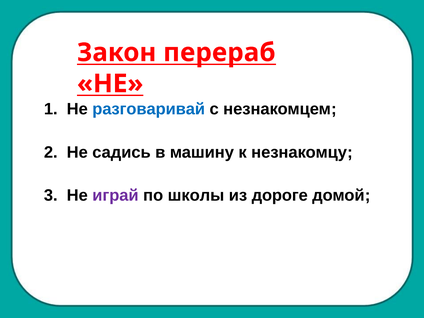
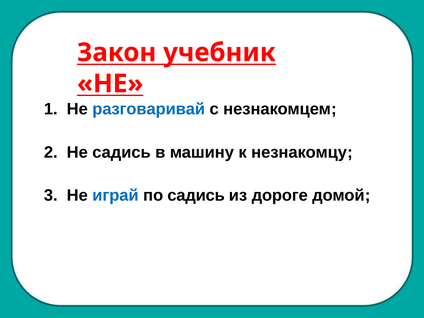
перераб: перераб -> учебник (219, 53)
играй colour: purple -> blue (115, 195)
по школы: школы -> садись (196, 195)
